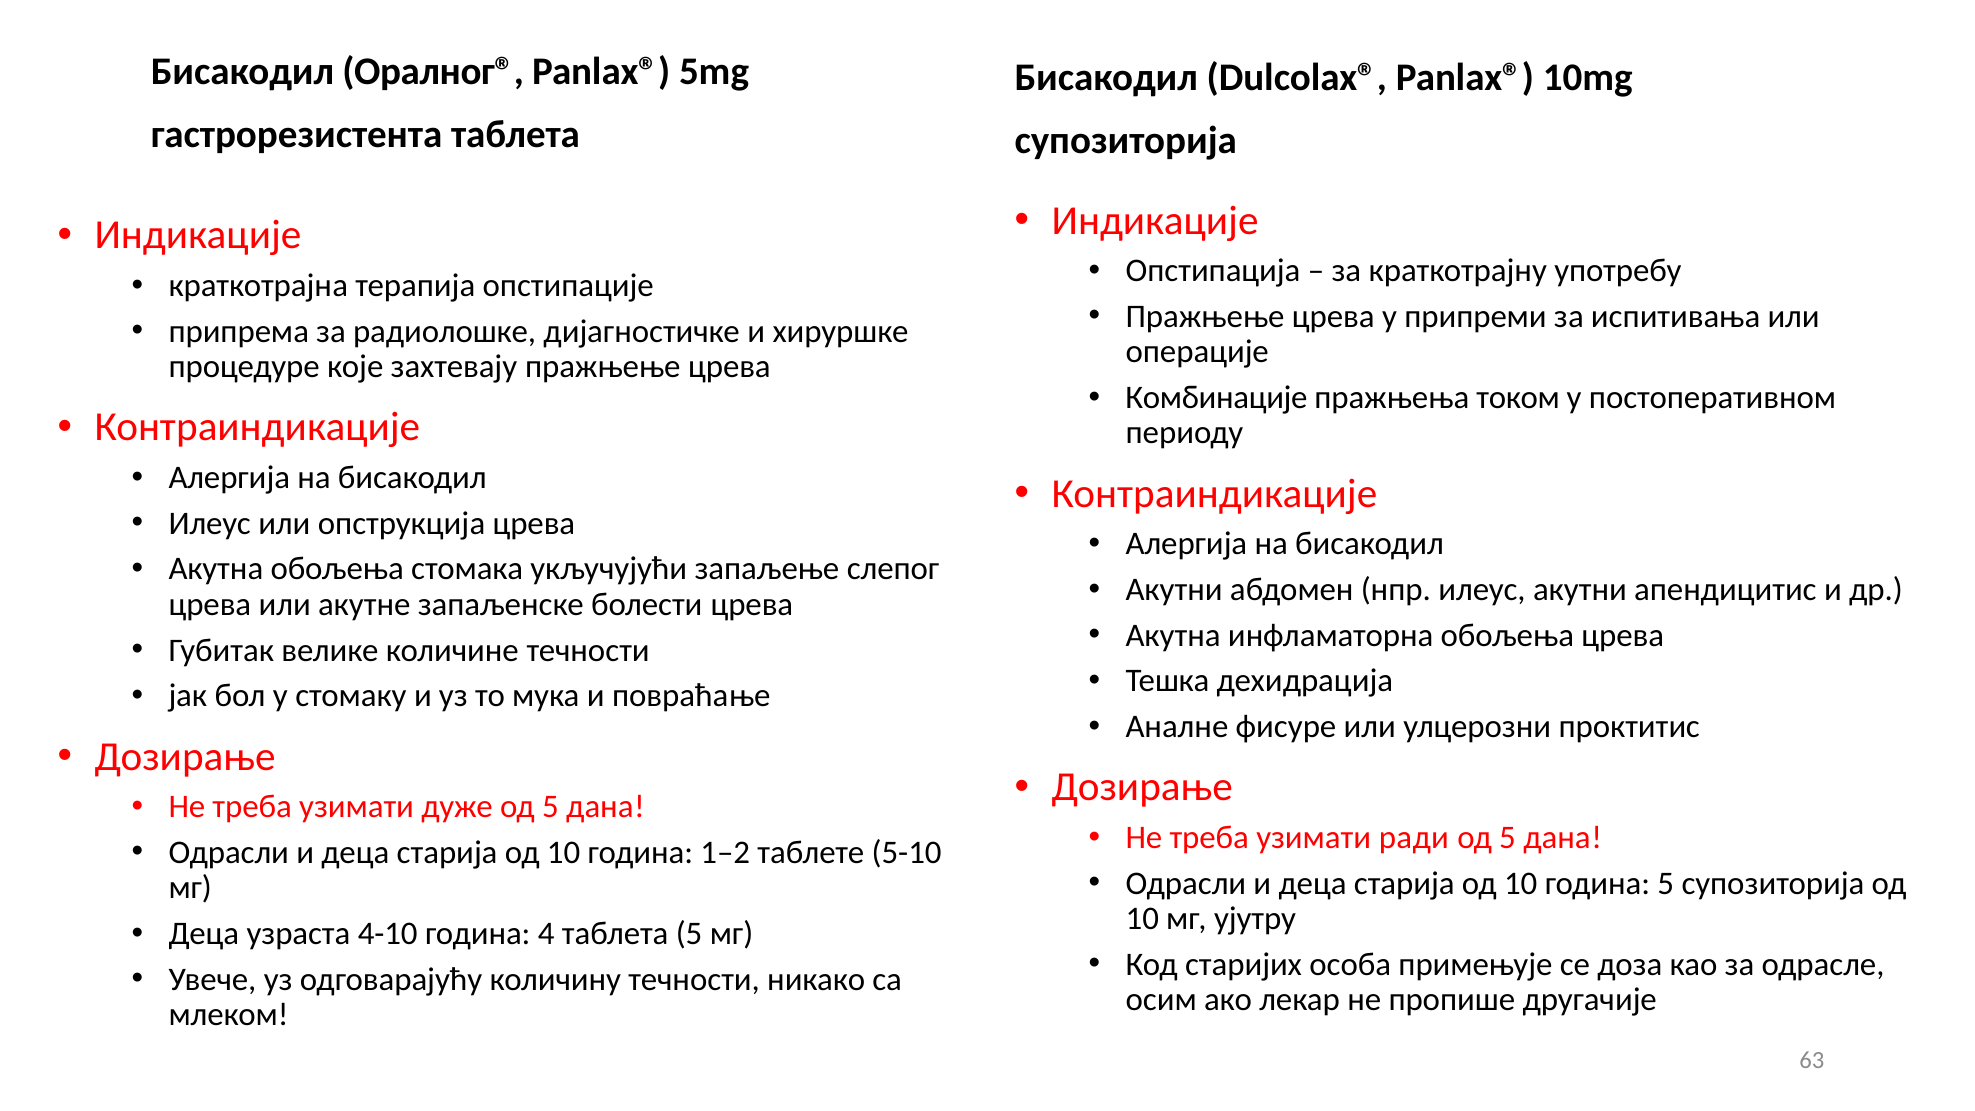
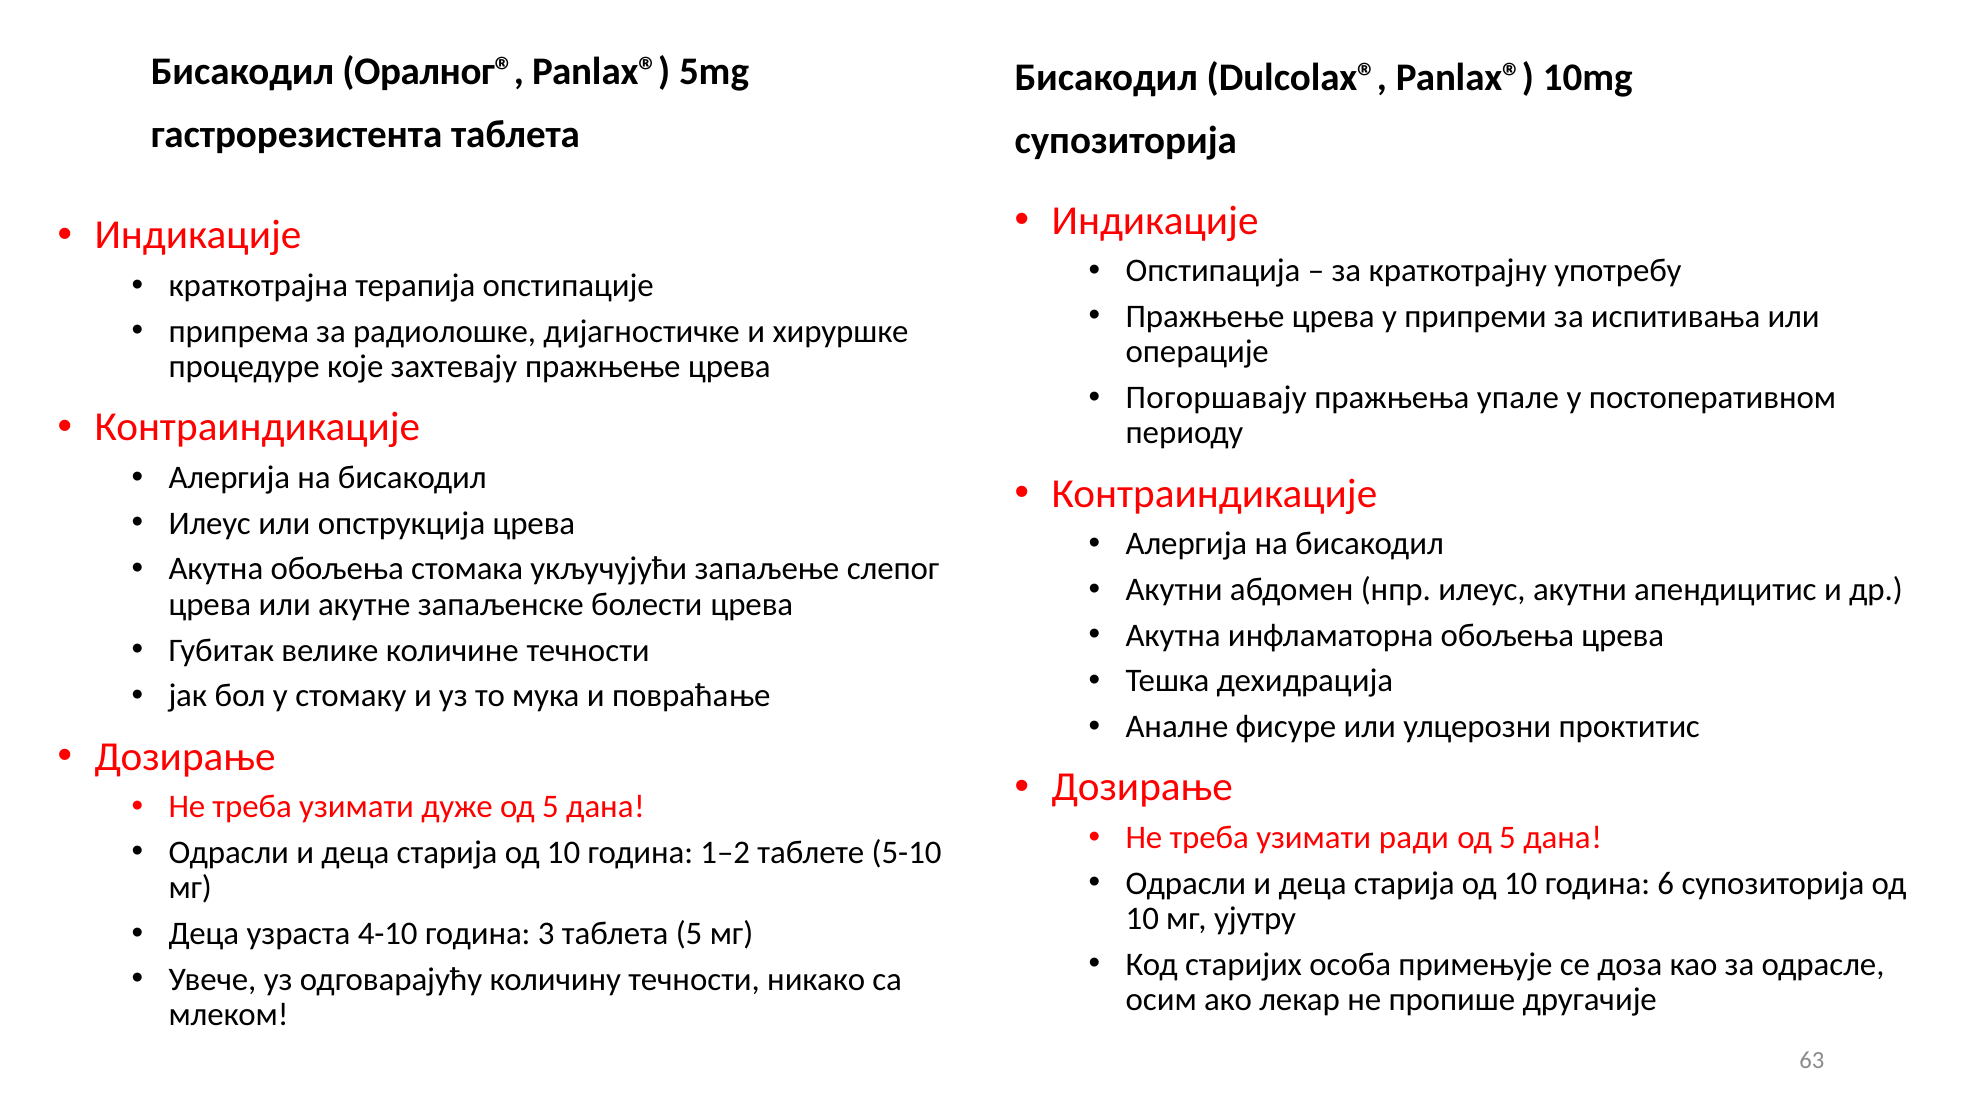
Комбинације: Комбинације -> Погоршавају (1216, 398)
током: током -> упале (1518, 398)
година 5: 5 -> 6 (1666, 883)
4: 4 -> 3 (546, 934)
